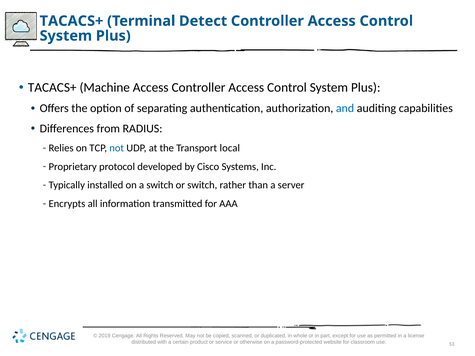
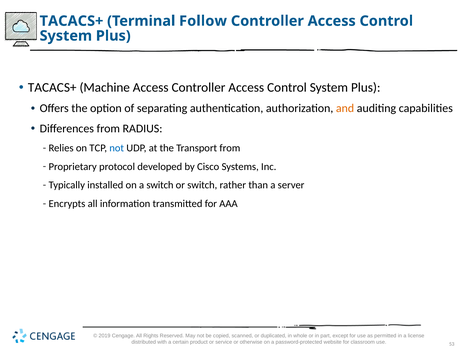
Detect: Detect -> Follow (203, 21)
and colour: blue -> orange (345, 108)
Transport local: local -> from (230, 148)
